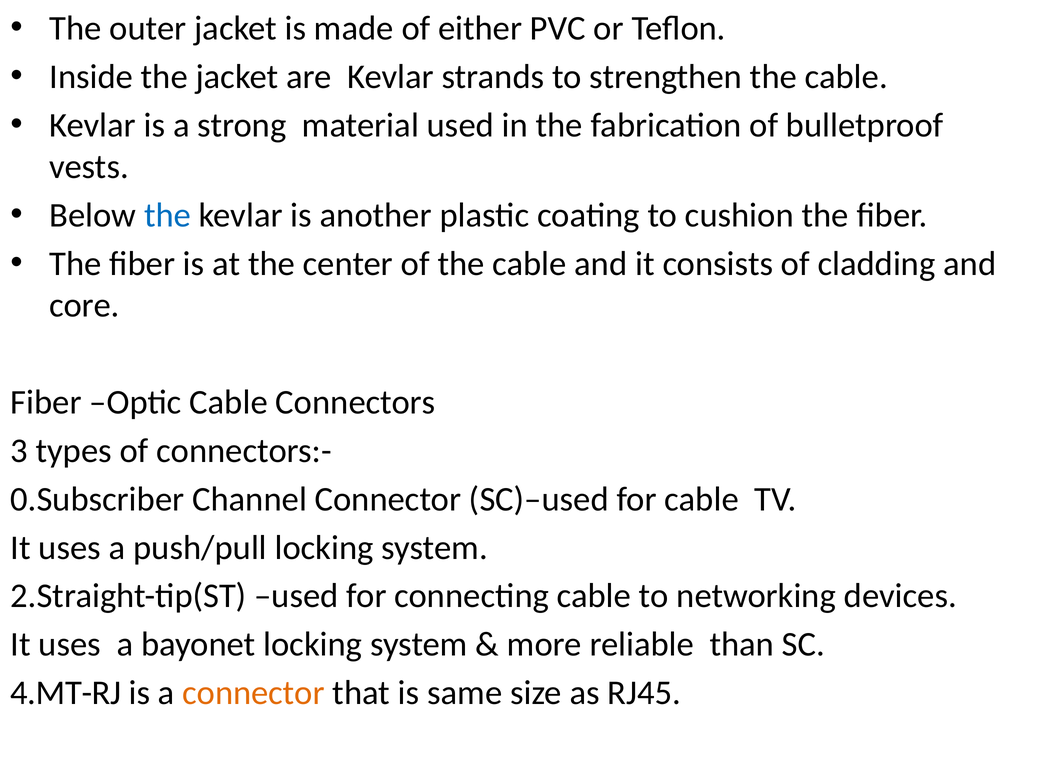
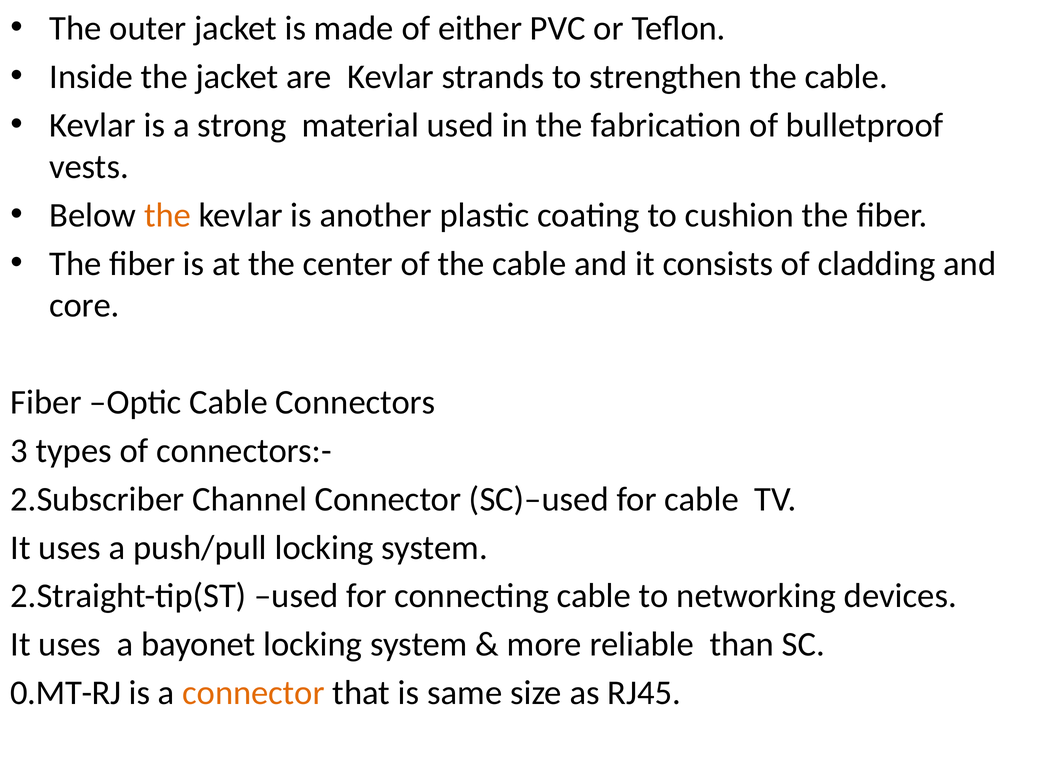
the colour: blue -> orange (168, 215)
0.Subscriber: 0.Subscriber -> 2.Subscriber (97, 499)
4.MT-RJ: 4.MT-RJ -> 0.MT-RJ (66, 693)
